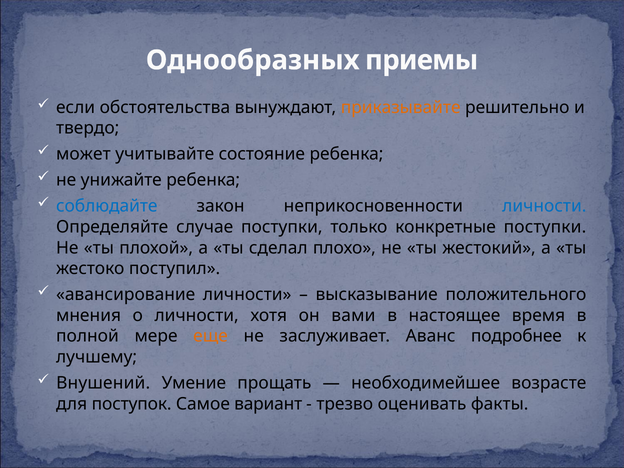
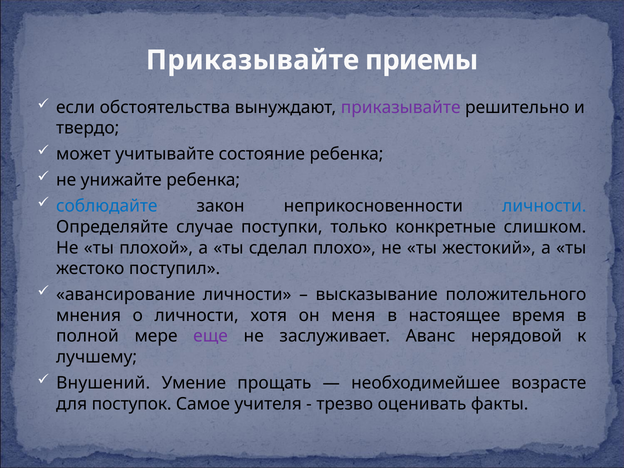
Однообразных: Однообразных -> Приказывайте (253, 60)
приказывайте colour: orange -> purple (401, 107)
конкретные поступки: поступки -> слишком (545, 227)
вами: вами -> меня (353, 315)
еще colour: orange -> purple (211, 336)
подробнее: подробнее -> нерядовой (516, 336)
вариант: вариант -> учителя (268, 404)
